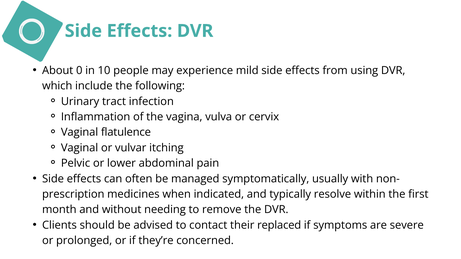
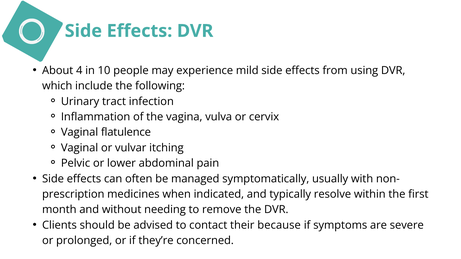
0: 0 -> 4 (79, 71)
replaced: replaced -> because (279, 225)
